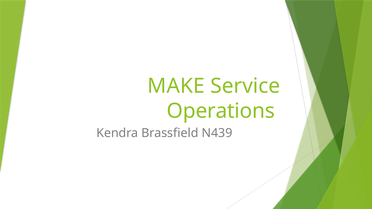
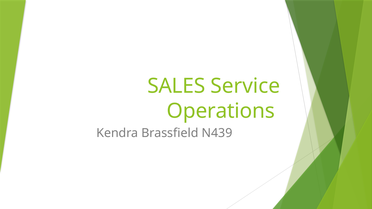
MAKE: MAKE -> SALES (176, 86)
